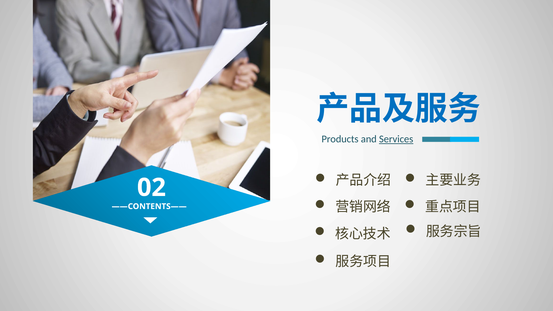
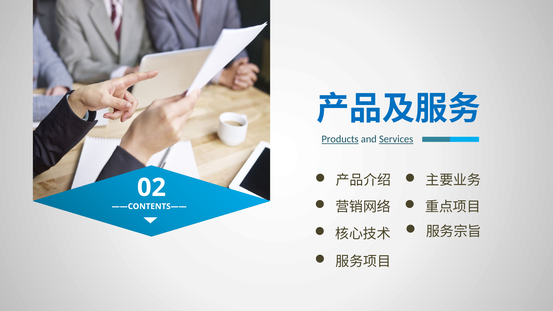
Products underline: none -> present (340, 139)
